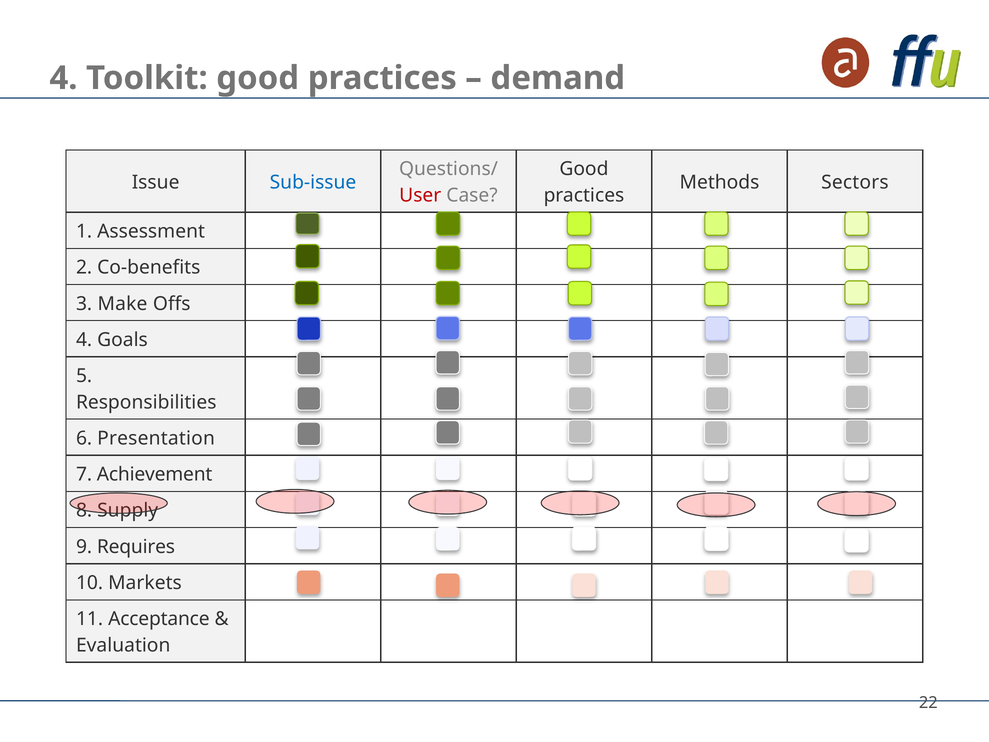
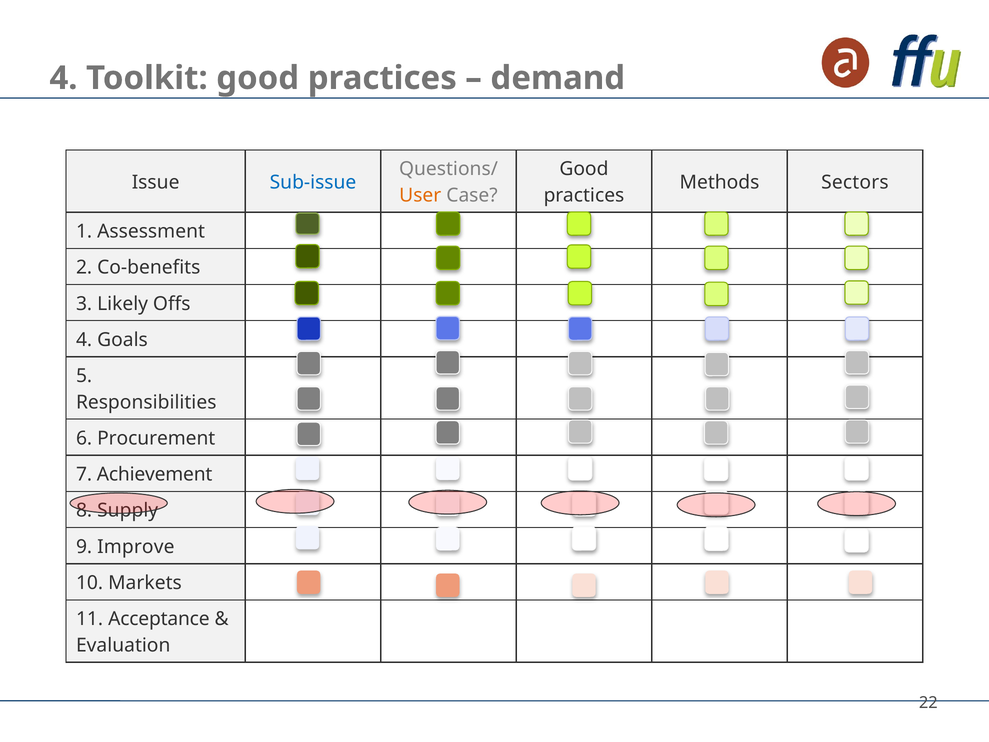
User colour: red -> orange (420, 195)
Make: Make -> Likely (123, 304)
Presentation: Presentation -> Procurement (156, 438)
Requires: Requires -> Improve (136, 547)
